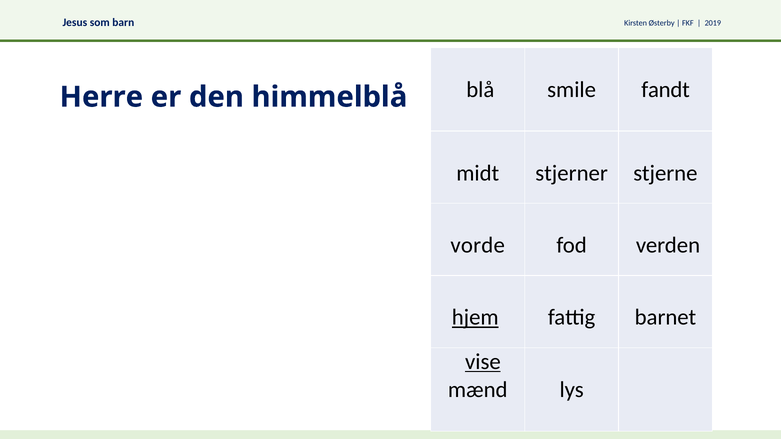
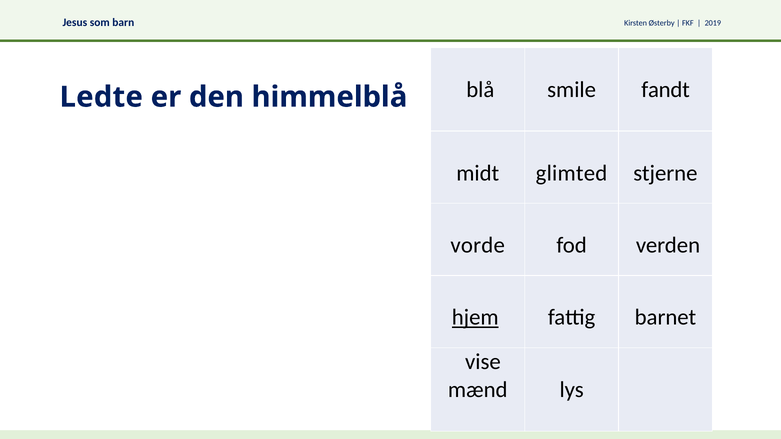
Herre: Herre -> Ledte (101, 97)
stjerner: stjerner -> glimted (571, 173)
vise underline: present -> none (483, 362)
